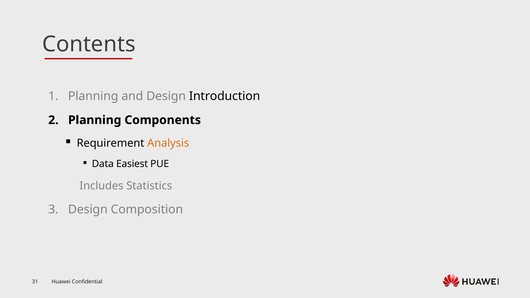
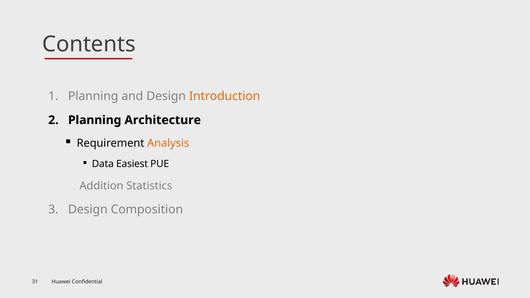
Introduction colour: black -> orange (225, 96)
Components: Components -> Architecture (163, 120)
Includes: Includes -> Addition (101, 186)
